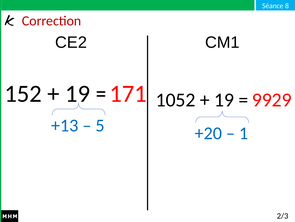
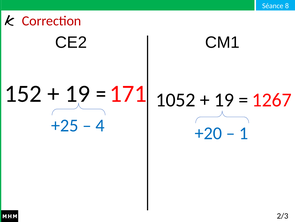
9929: 9929 -> 1267 (272, 100)
+13: +13 -> +25 (65, 125)
5: 5 -> 4 (100, 125)
